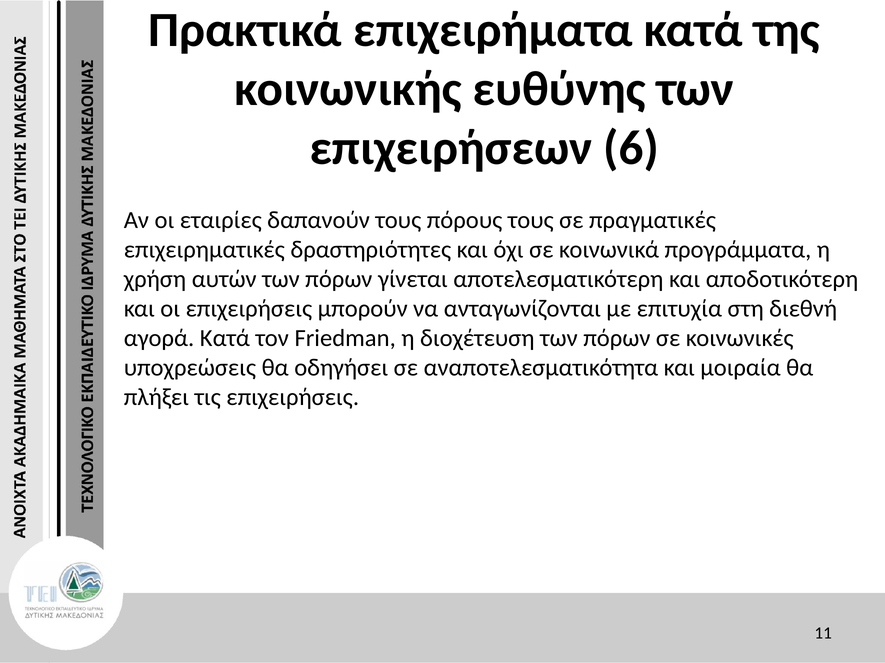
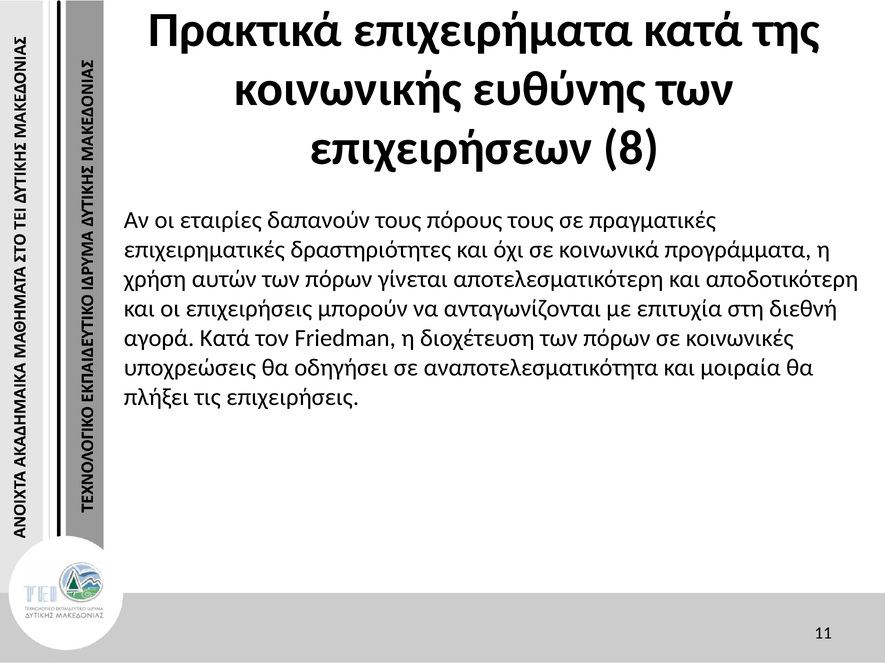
6: 6 -> 8 (631, 148)
